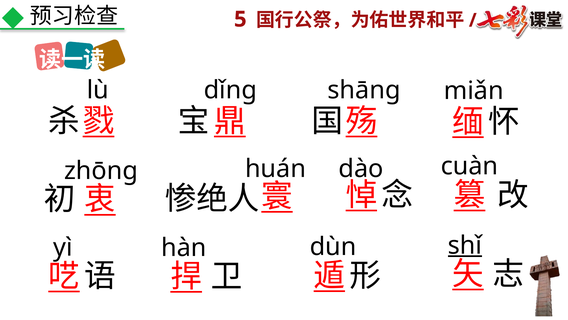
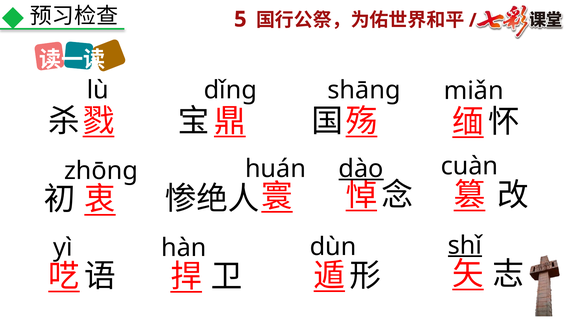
dào underline: none -> present (361, 168)
